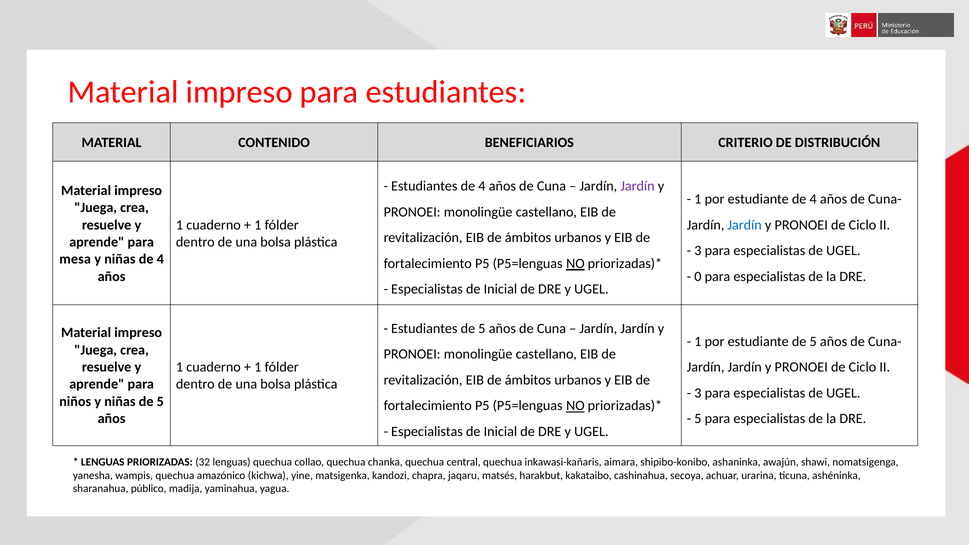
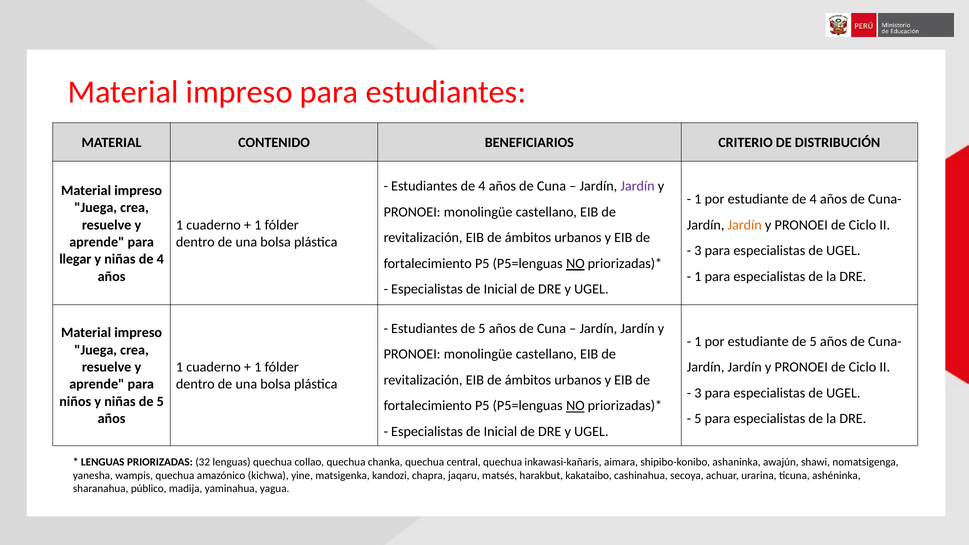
Jardín colour: blue -> orange (745, 225)
mesa: mesa -> llegar (75, 259)
0: 0 -> 1 (698, 276)
